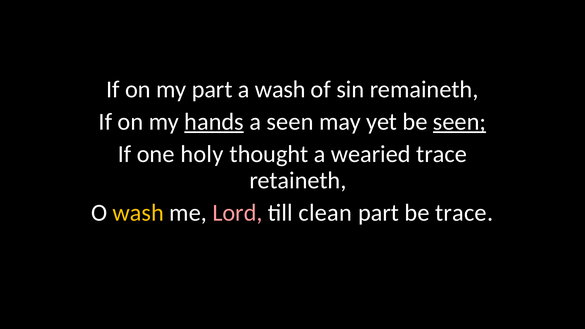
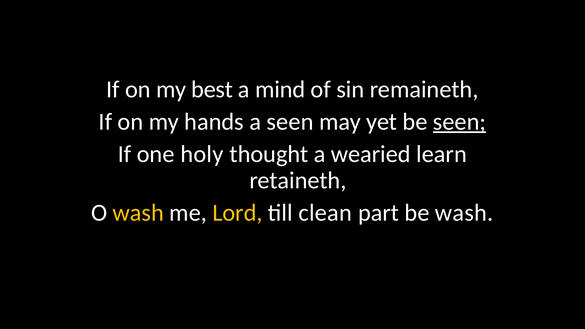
my part: part -> best (212, 89)
a wash: wash -> mind (280, 89)
hands underline: present -> none (214, 122)
wearied trace: trace -> learn (442, 154)
Lord colour: pink -> yellow (237, 213)
be trace: trace -> wash (464, 213)
